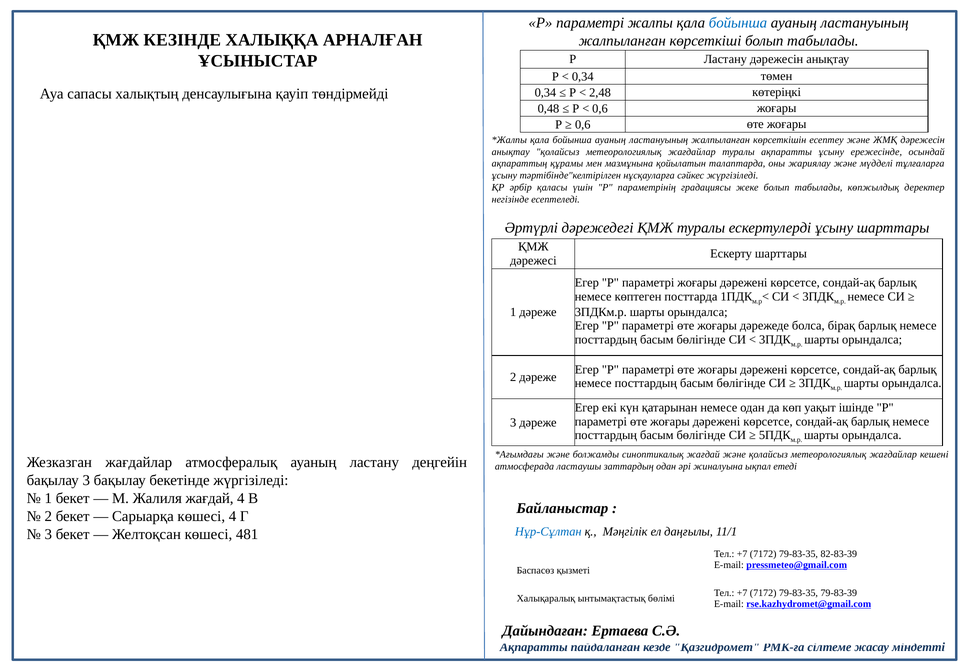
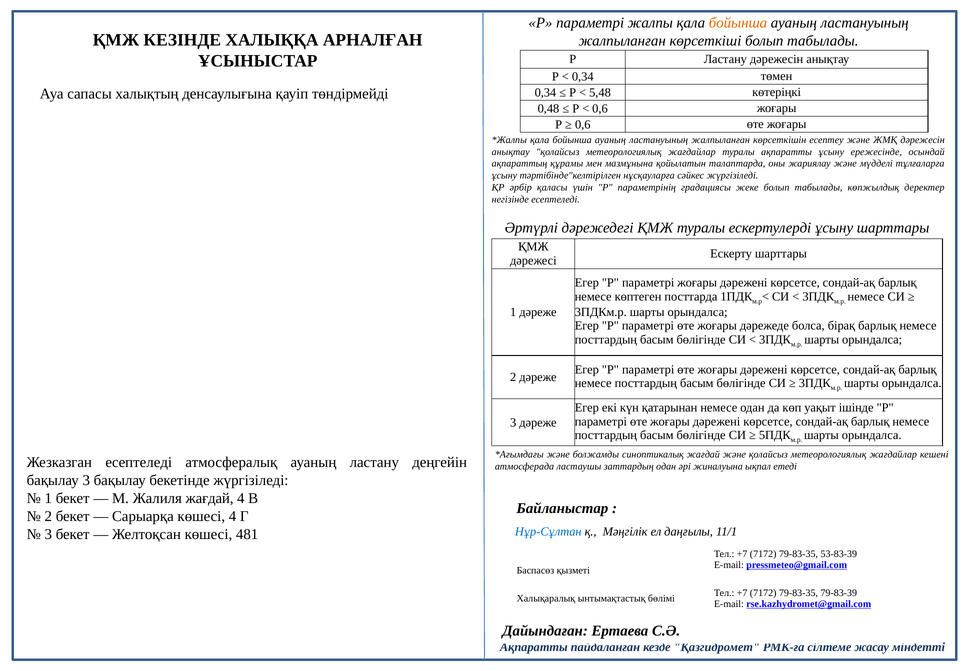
бойынша colour: blue -> orange (738, 23)
2,48: 2,48 -> 5,48 (600, 93)
Жезказган жағдайлар: жағдайлар -> есептеледі (139, 462)
82-83-39: 82-83-39 -> 53-83-39 (839, 554)
